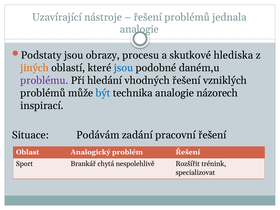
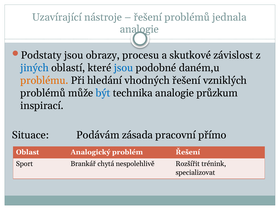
hlediska: hlediska -> závislost (233, 55)
jiných colour: orange -> blue (35, 68)
problému colour: purple -> orange (44, 80)
názorech: názorech -> průzkum (217, 93)
zadání: zadání -> zásada (137, 135)
pracovní řešení: řešení -> přímo (212, 135)
